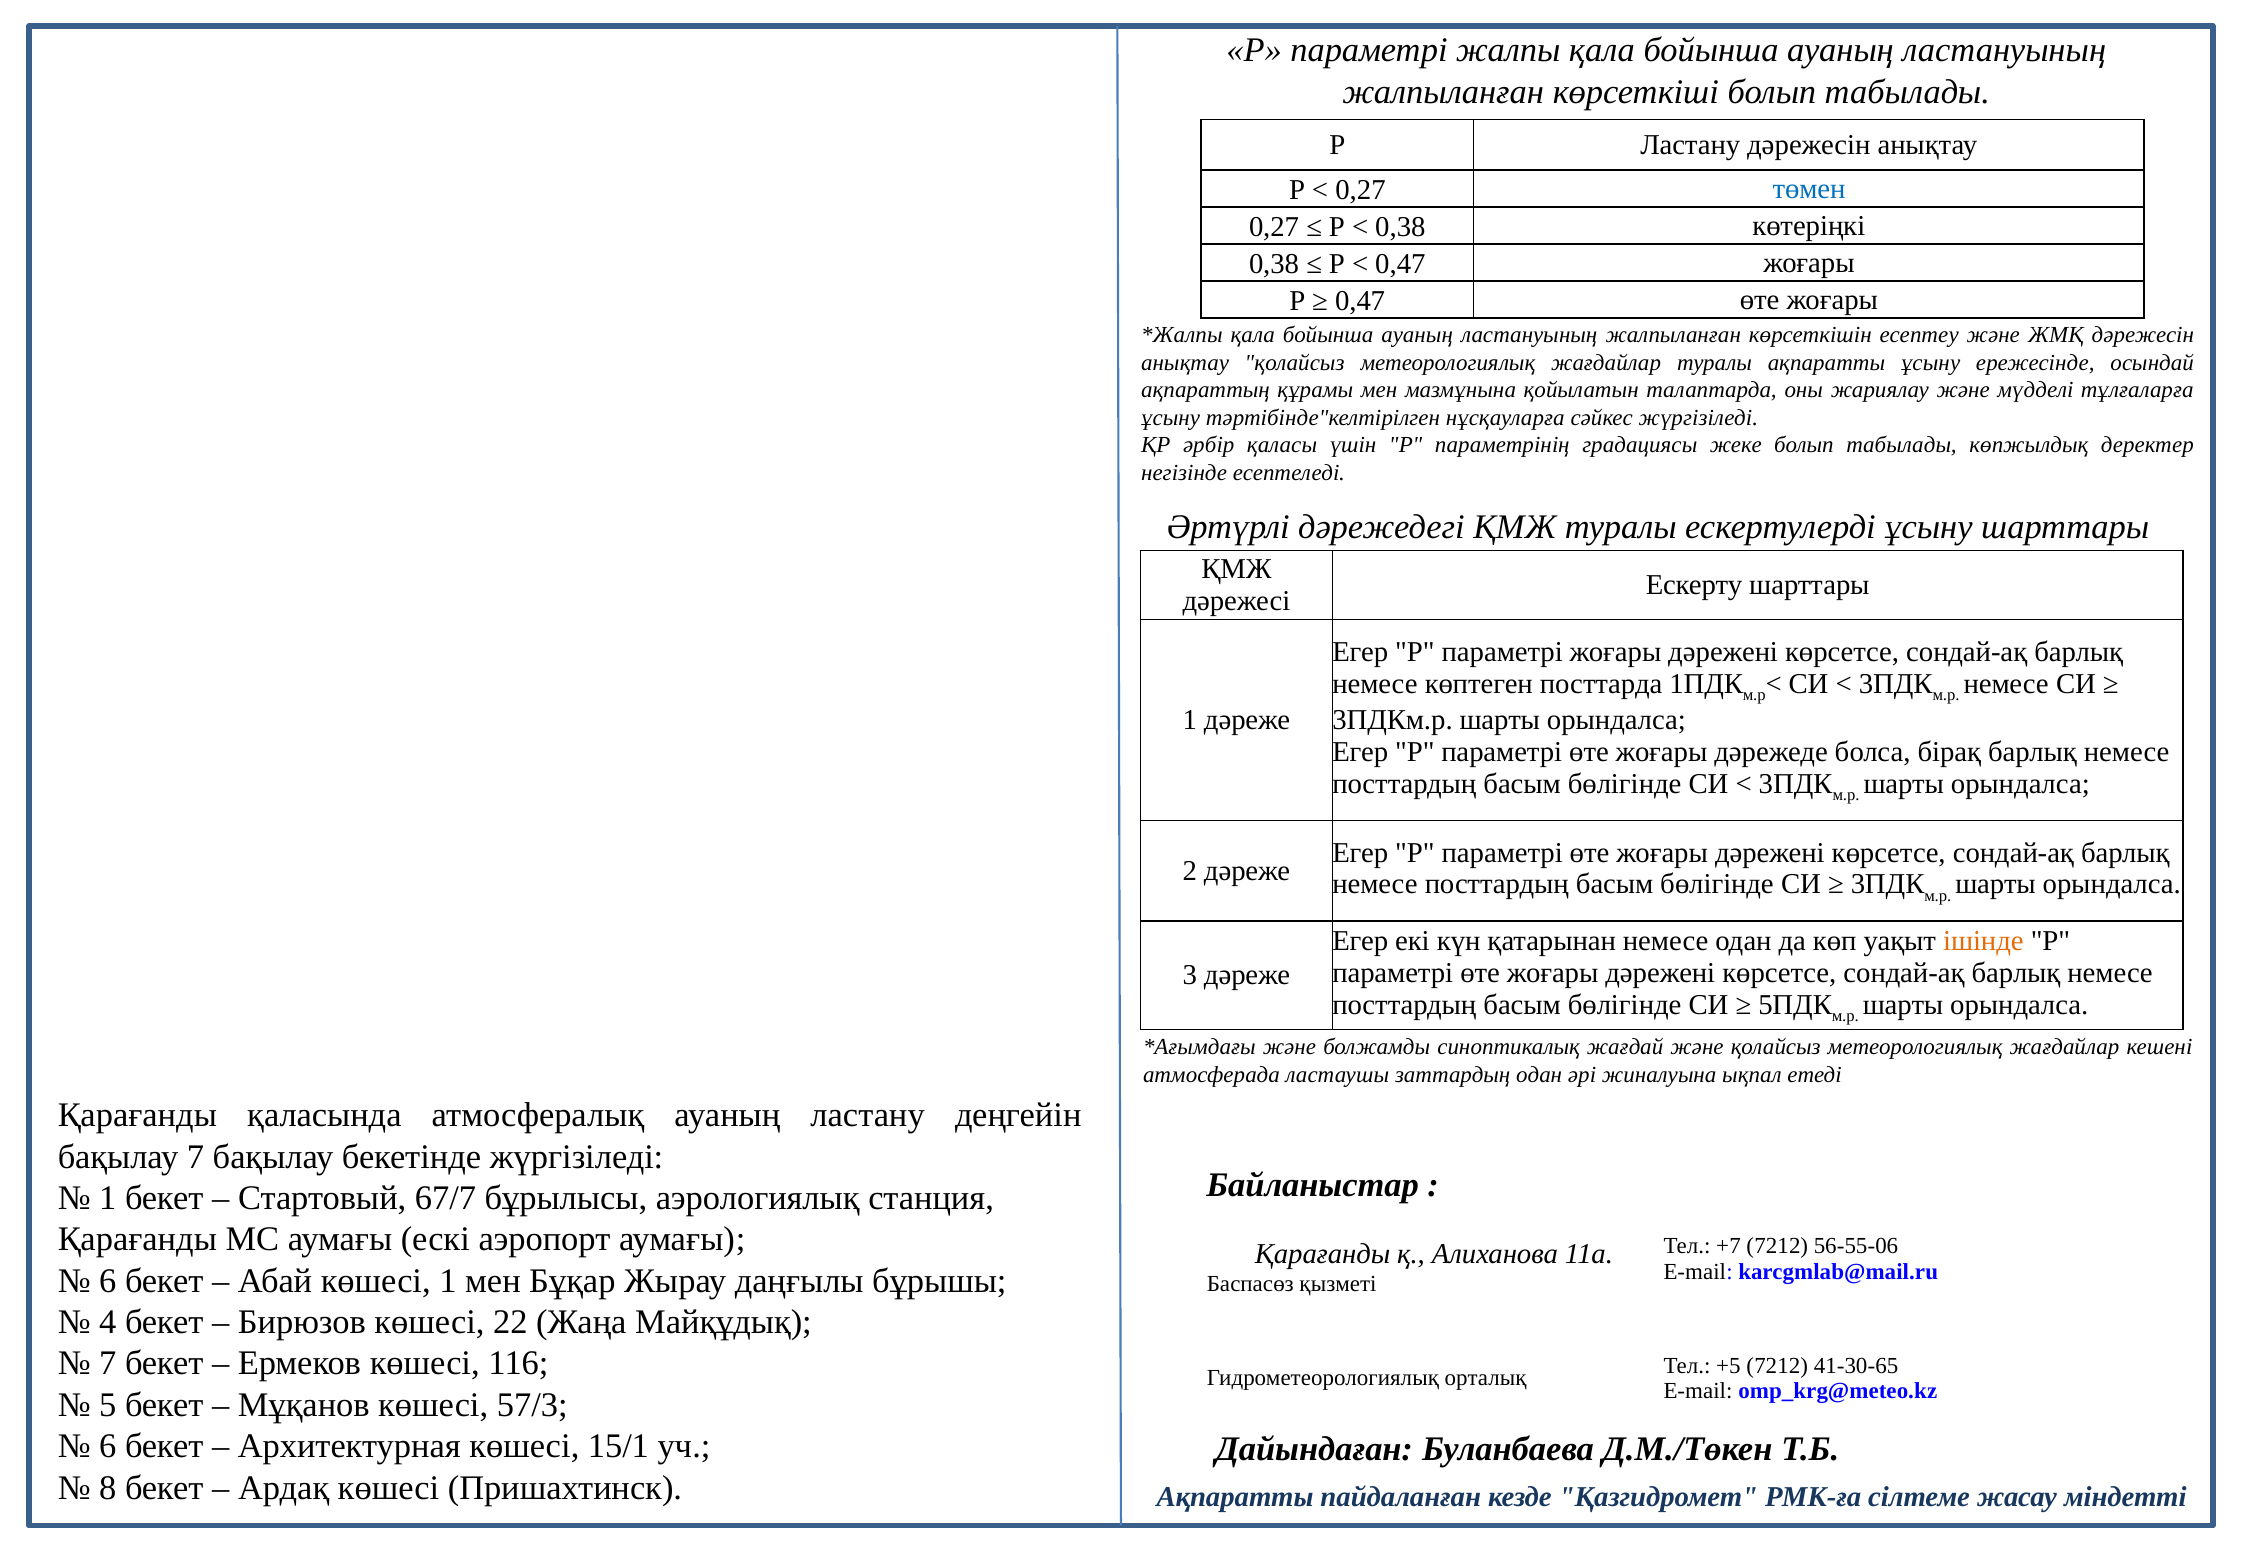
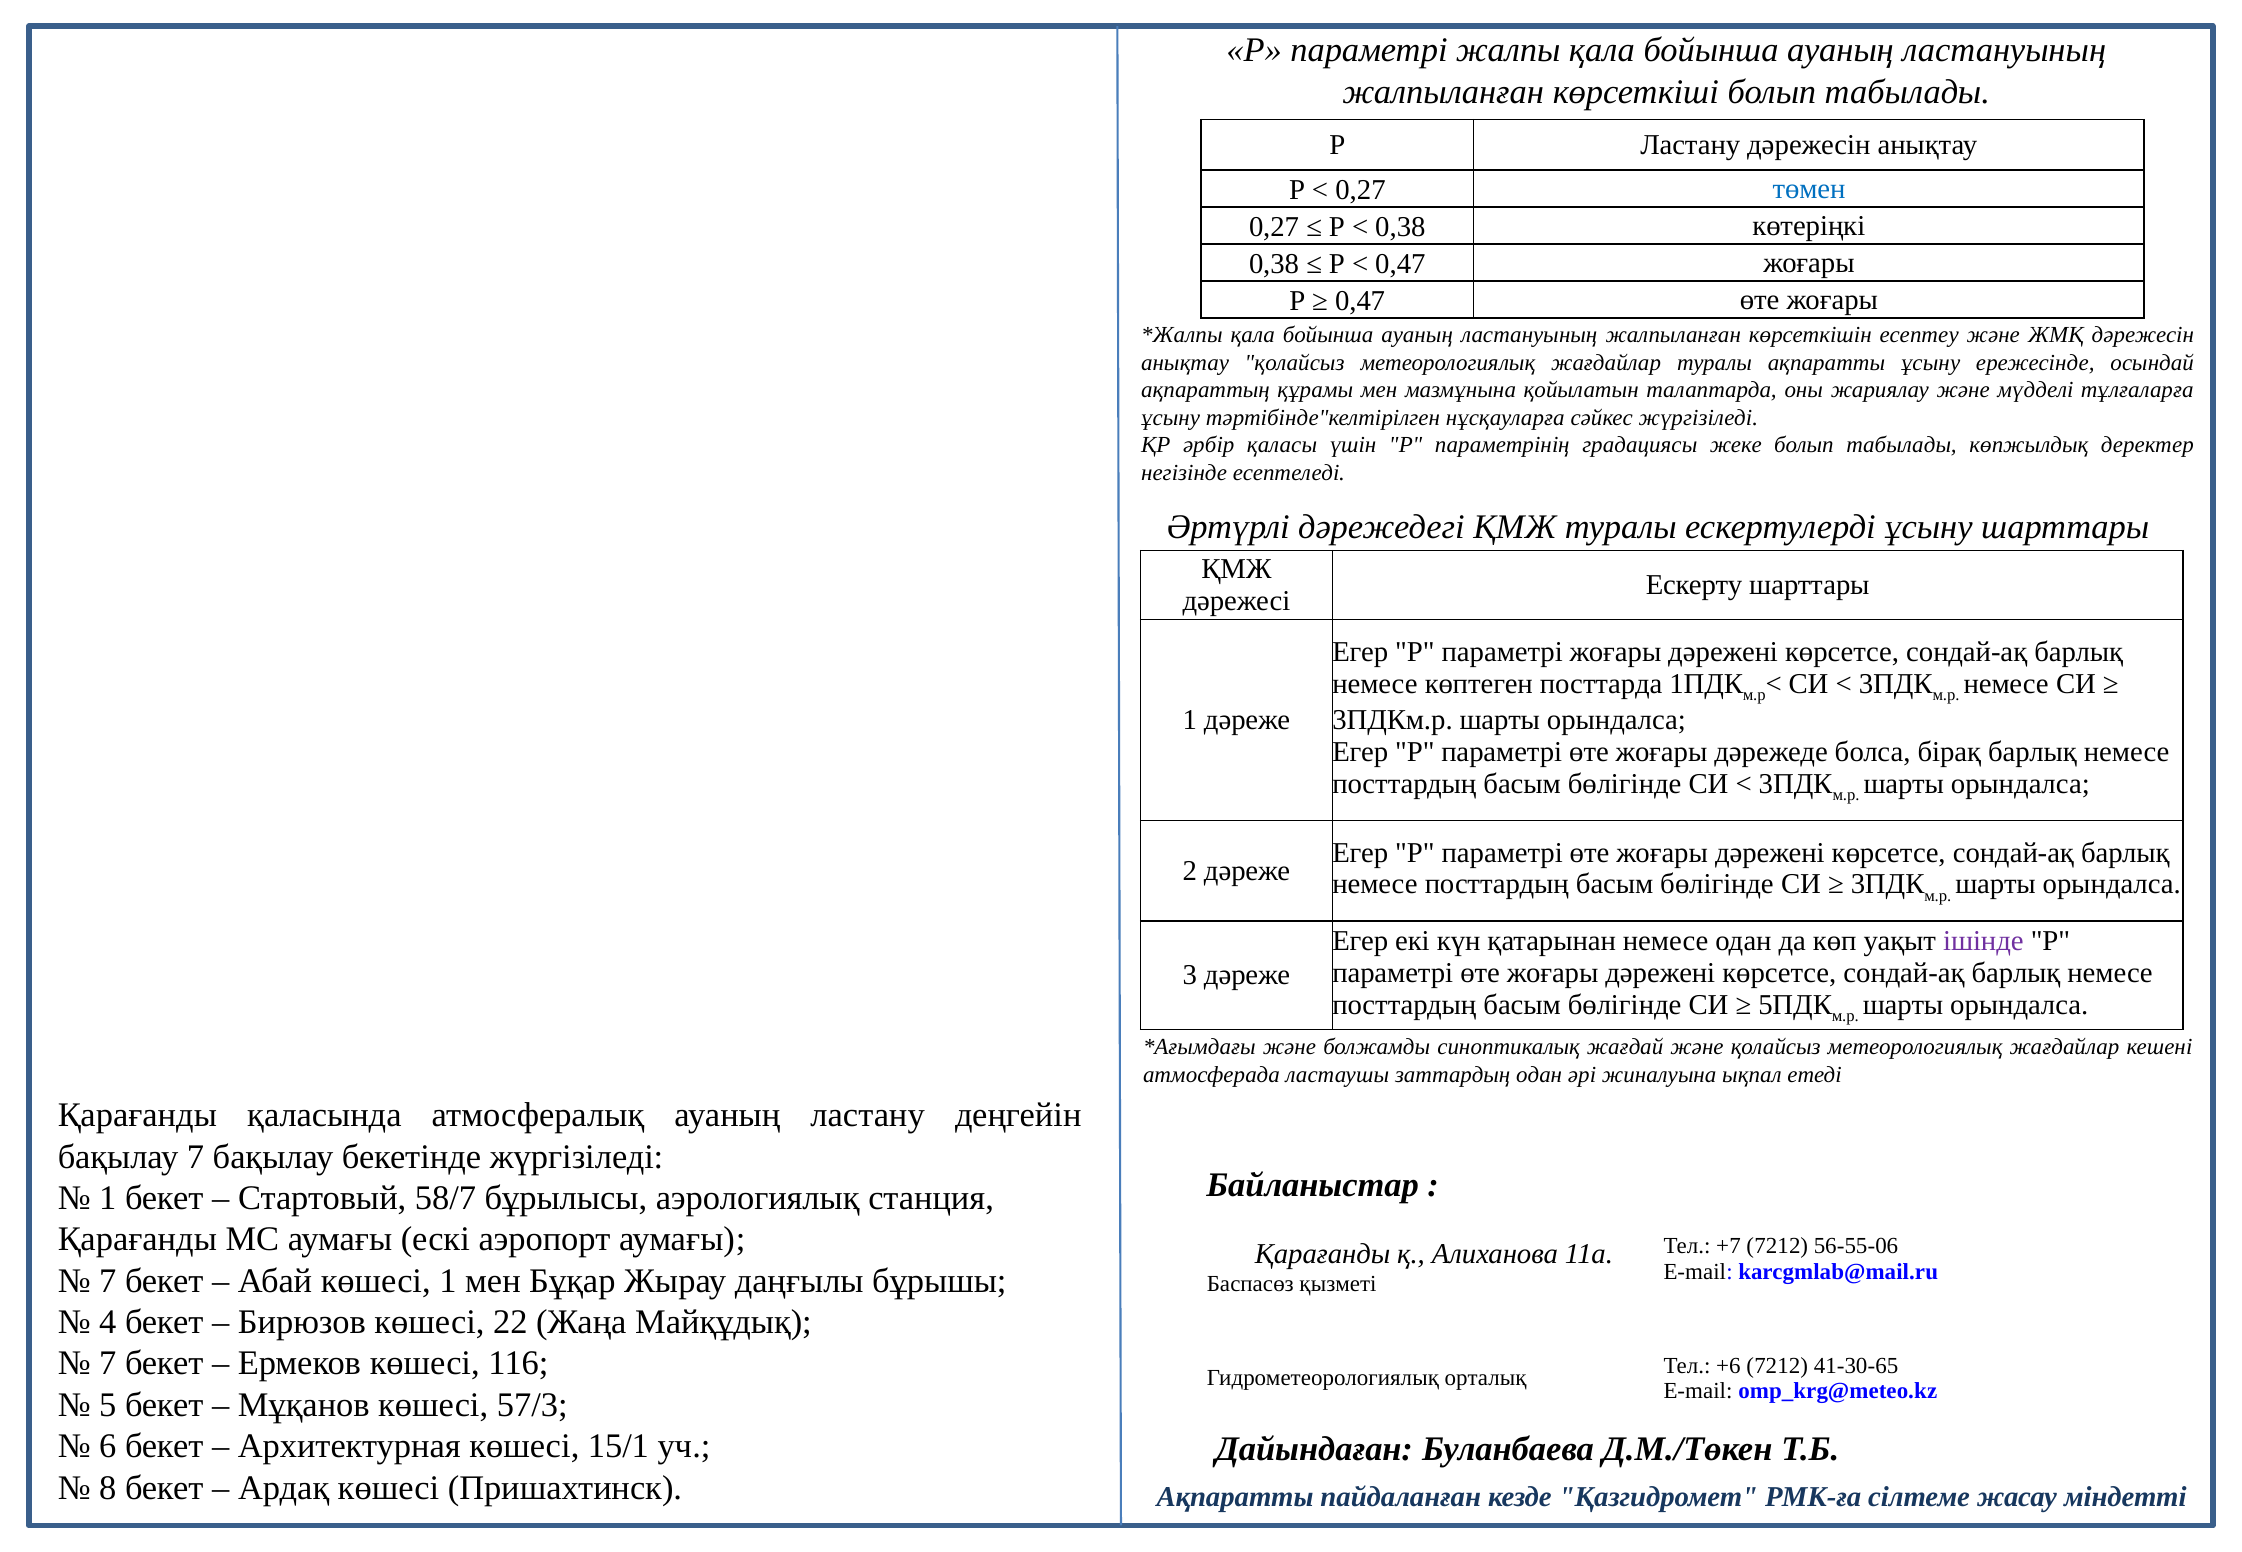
ішінде colour: orange -> purple (1983, 941)
67/7: 67/7 -> 58/7 (445, 1198)
6: 6 -> 7 (108, 1281)
+5: +5 -> +6 (1728, 1366)
